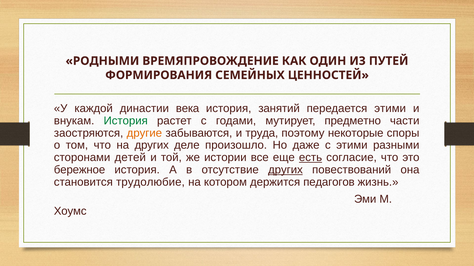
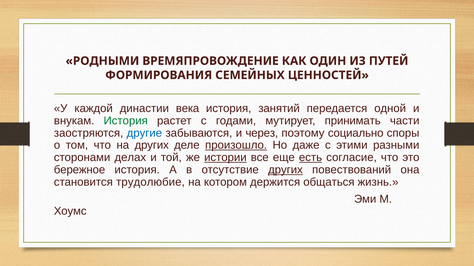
передается этими: этими -> одной (390, 109)
предметно: предметно -> принимать (353, 121)
другие colour: orange -> blue (144, 133)
труда: труда -> через (262, 133)
некоторые: некоторые -> социально (356, 133)
произошло underline: none -> present (236, 146)
детей: детей -> делах (130, 158)
истории underline: none -> present (225, 158)
педагогов: педагогов -> общаться (329, 182)
